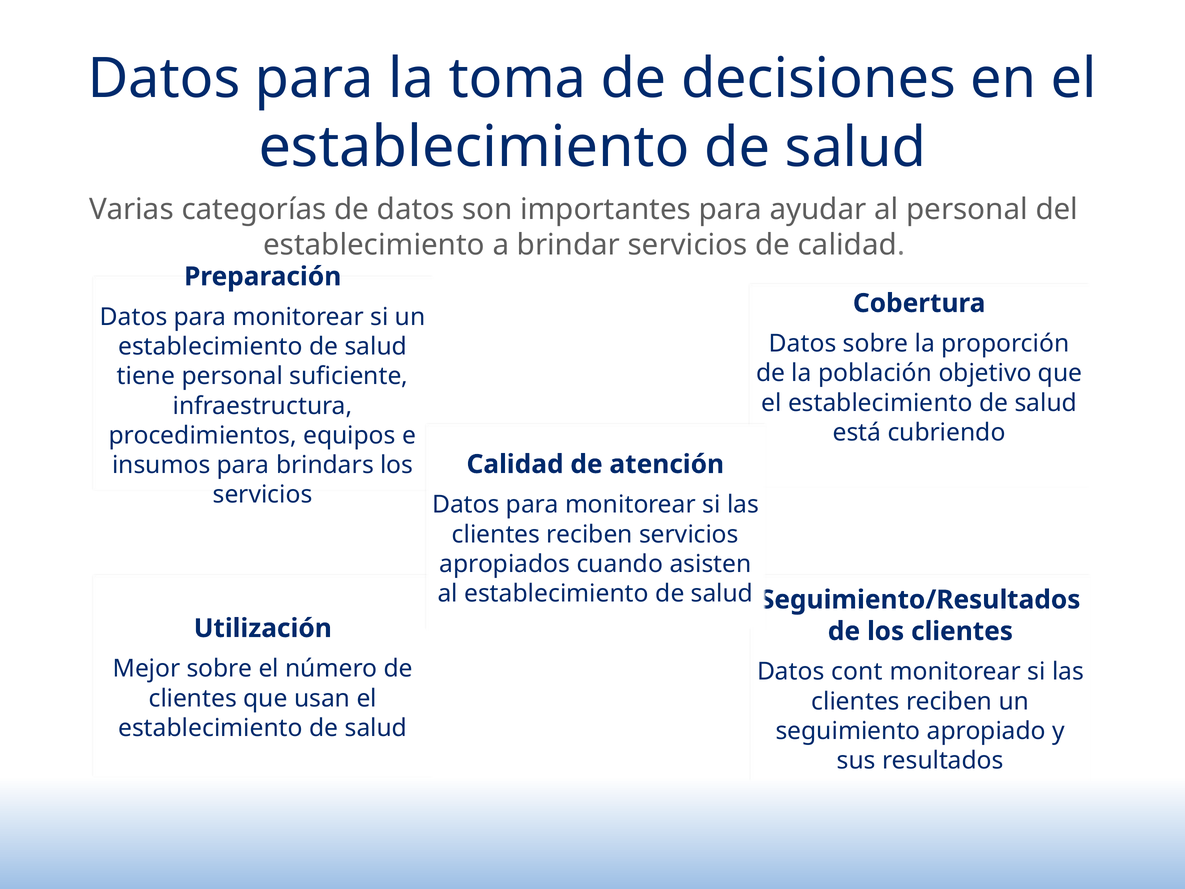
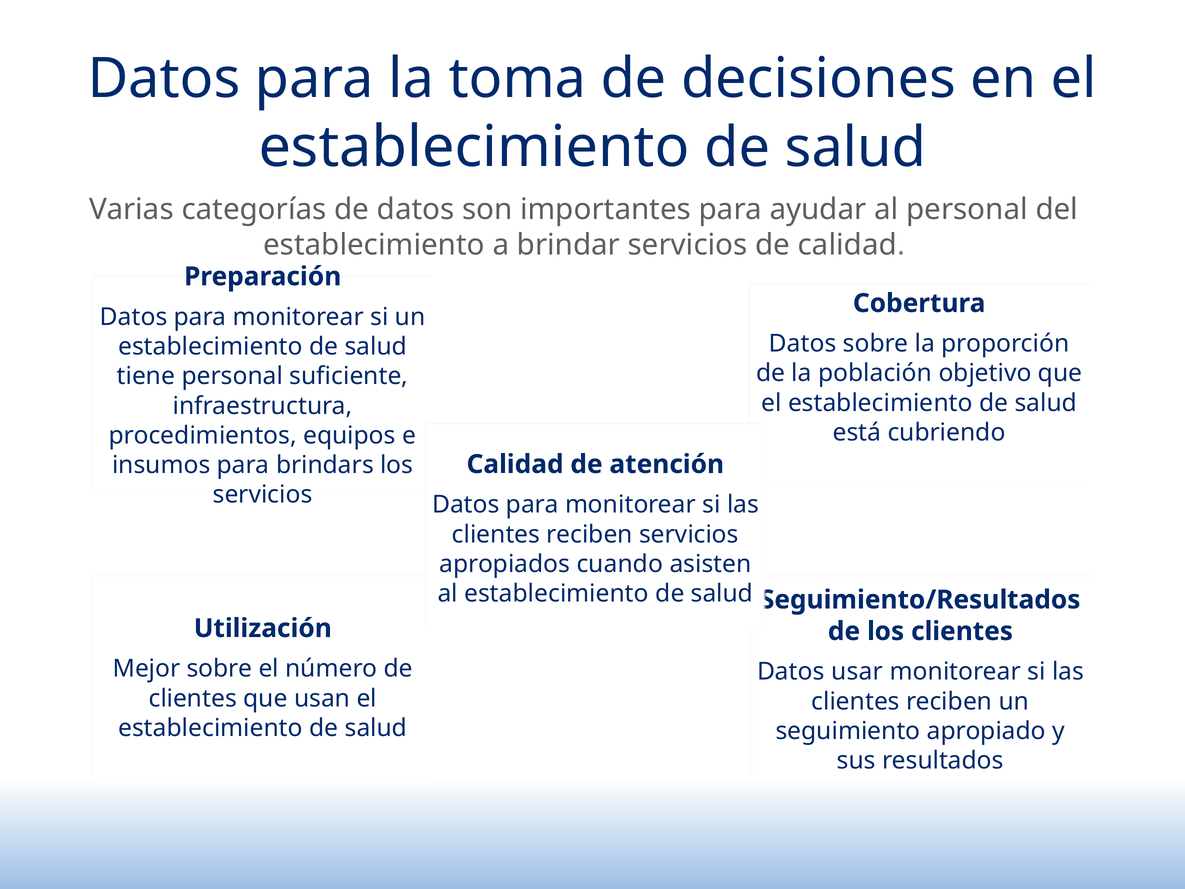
cont: cont -> usar (857, 672)
